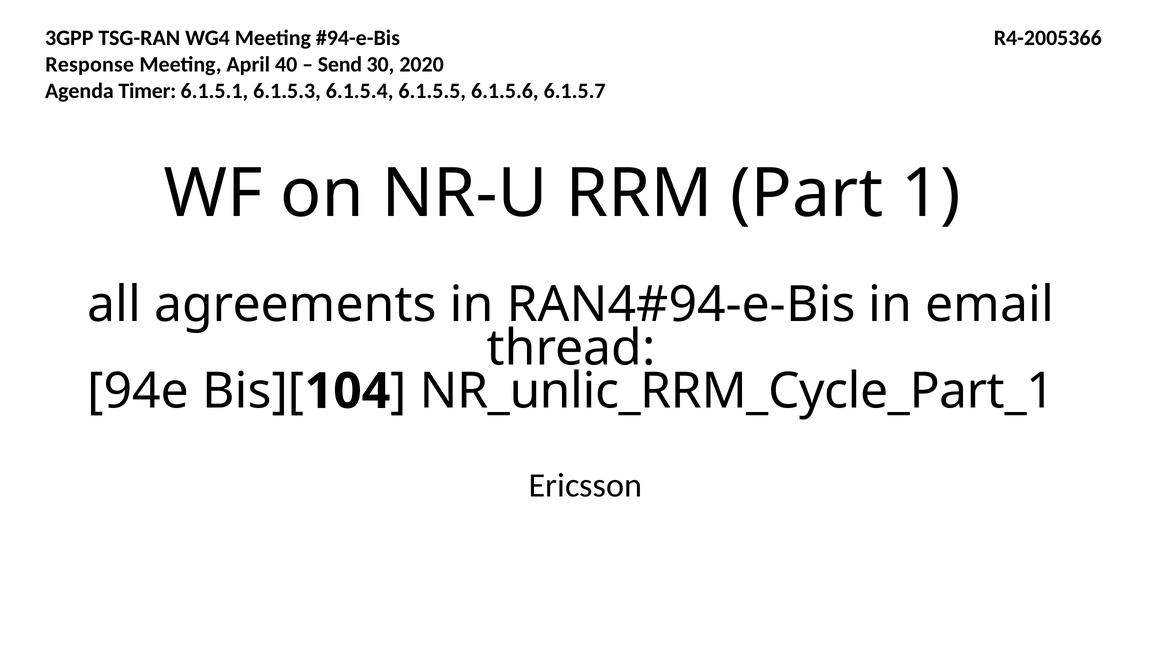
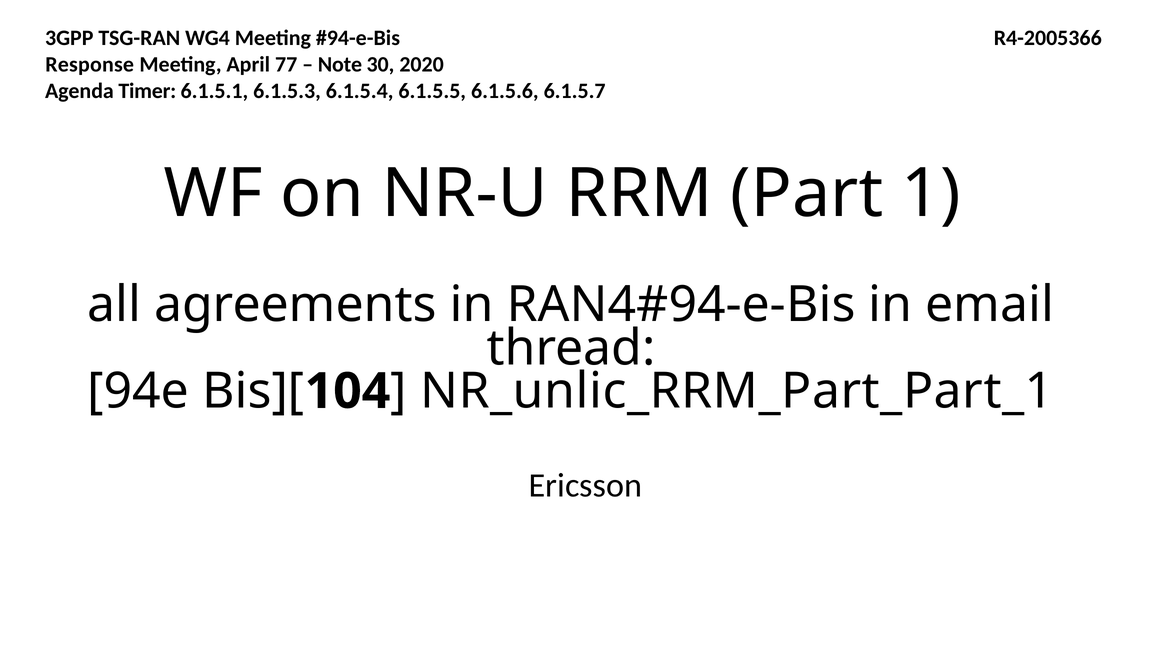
40: 40 -> 77 (286, 64)
Send: Send -> Note (340, 64)
NR_unlic_RRM_Cycle_Part_1: NR_unlic_RRM_Cycle_Part_1 -> NR_unlic_RRM_Part_Part_1 (737, 391)
